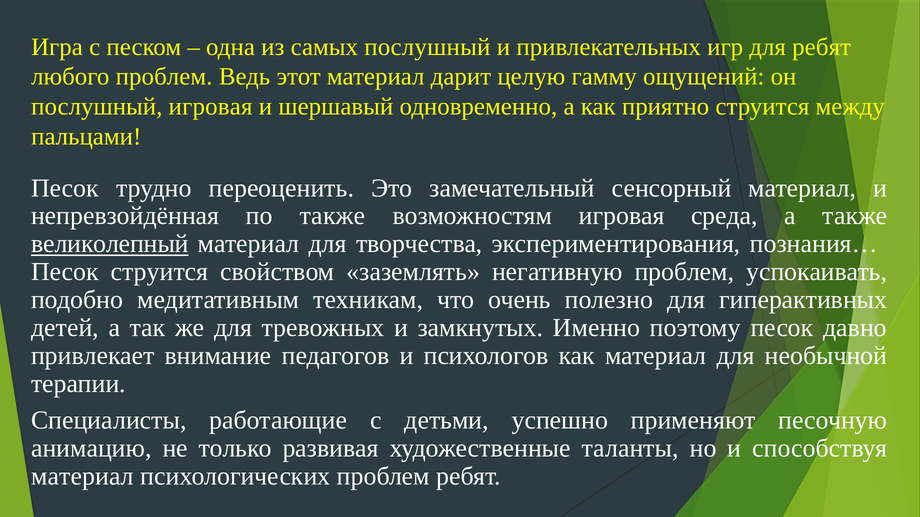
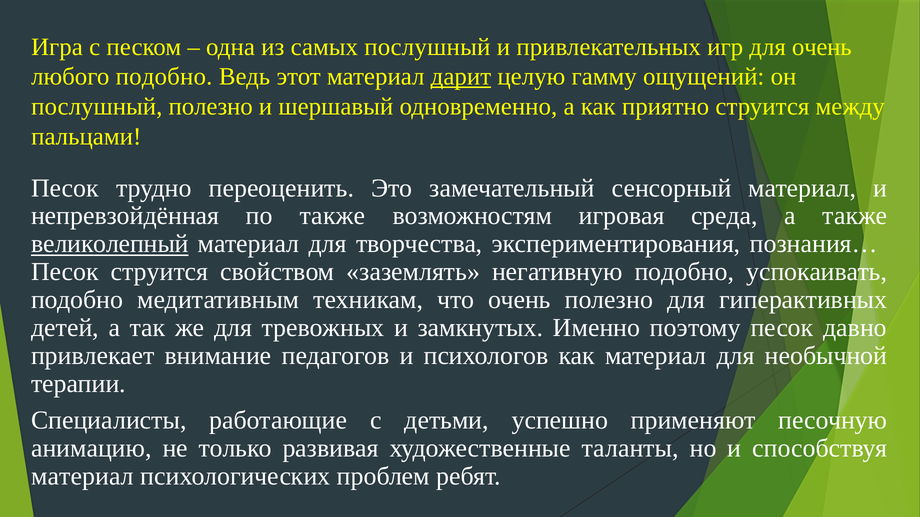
для ребят: ребят -> очень (822, 47)
любого проблем: проблем -> подобно (164, 77)
дарит underline: none -> present (461, 77)
послушный игровая: игровая -> полезно (211, 107)
негативную проблем: проблем -> подобно (684, 272)
